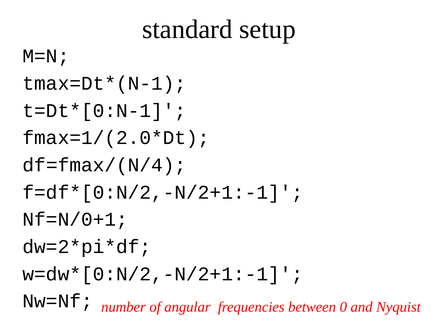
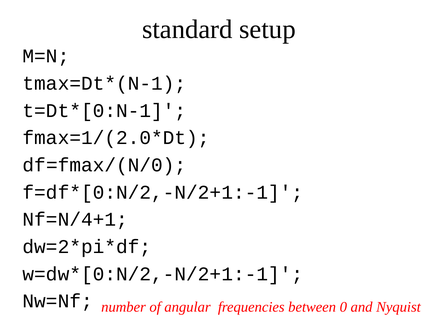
df=fmax/(N/4: df=fmax/(N/4 -> df=fmax/(N/0 (104, 165)
Nf=N/0+1: Nf=N/0+1 -> Nf=N/4+1 (75, 220)
